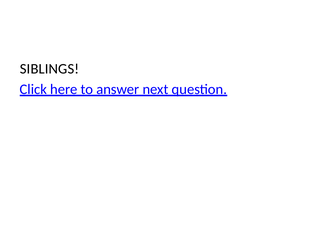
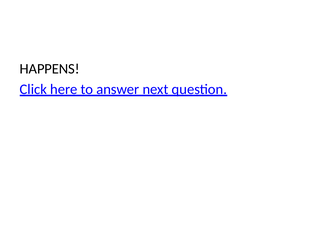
SIBLINGS: SIBLINGS -> HAPPENS (50, 69)
